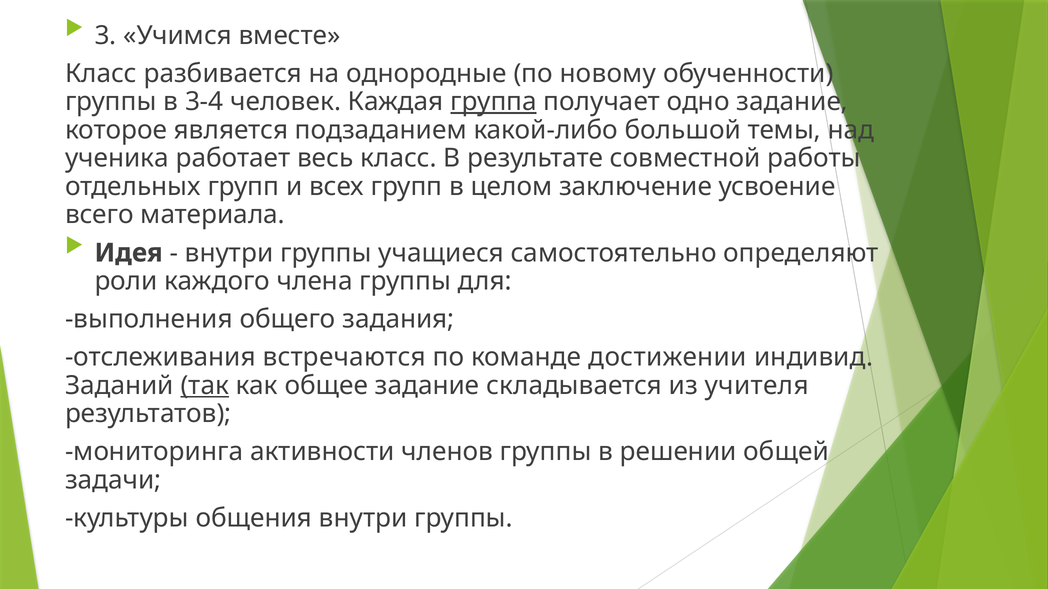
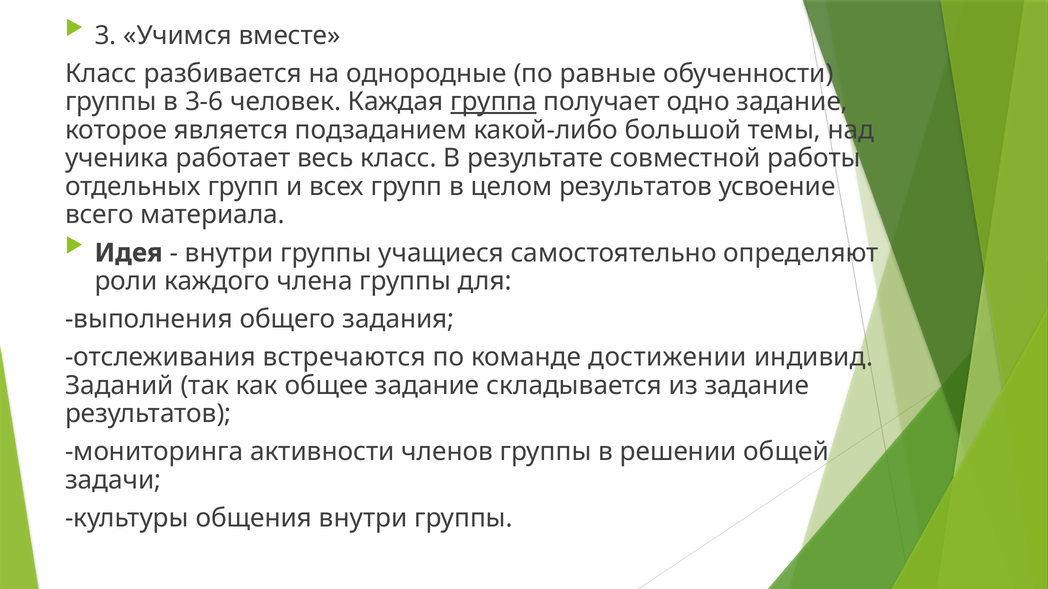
новому: новому -> равные (608, 74)
3-4: 3-4 -> 3-6 (204, 102)
целом заключение: заключение -> результатов (636, 187)
так underline: present -> none (205, 386)
из учителя: учителя -> задание (757, 386)
